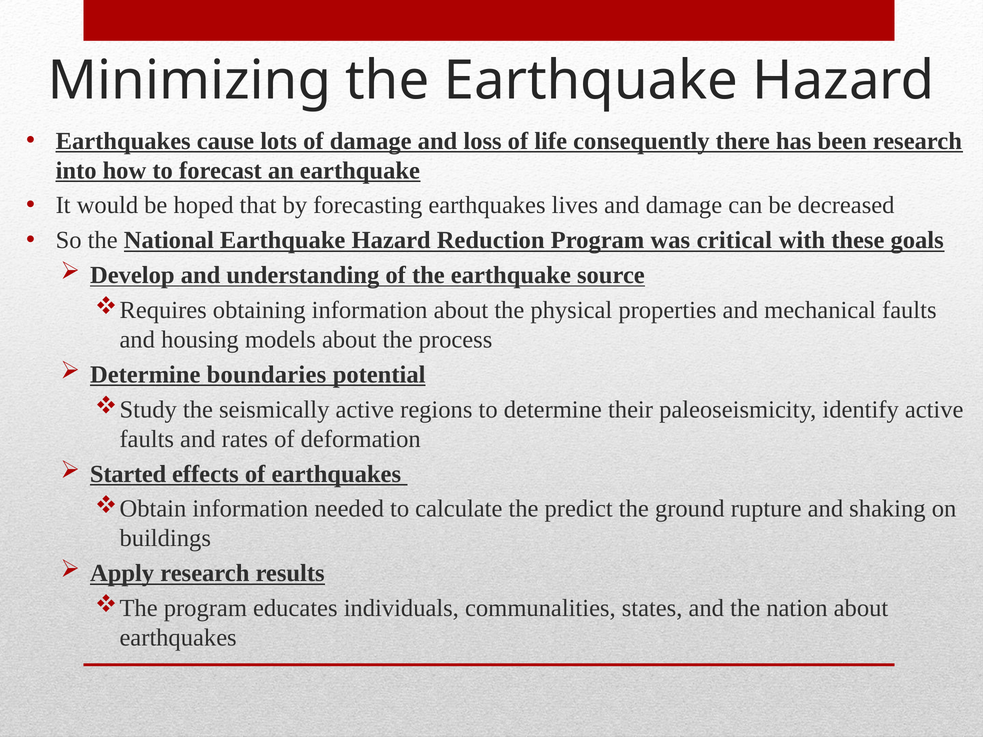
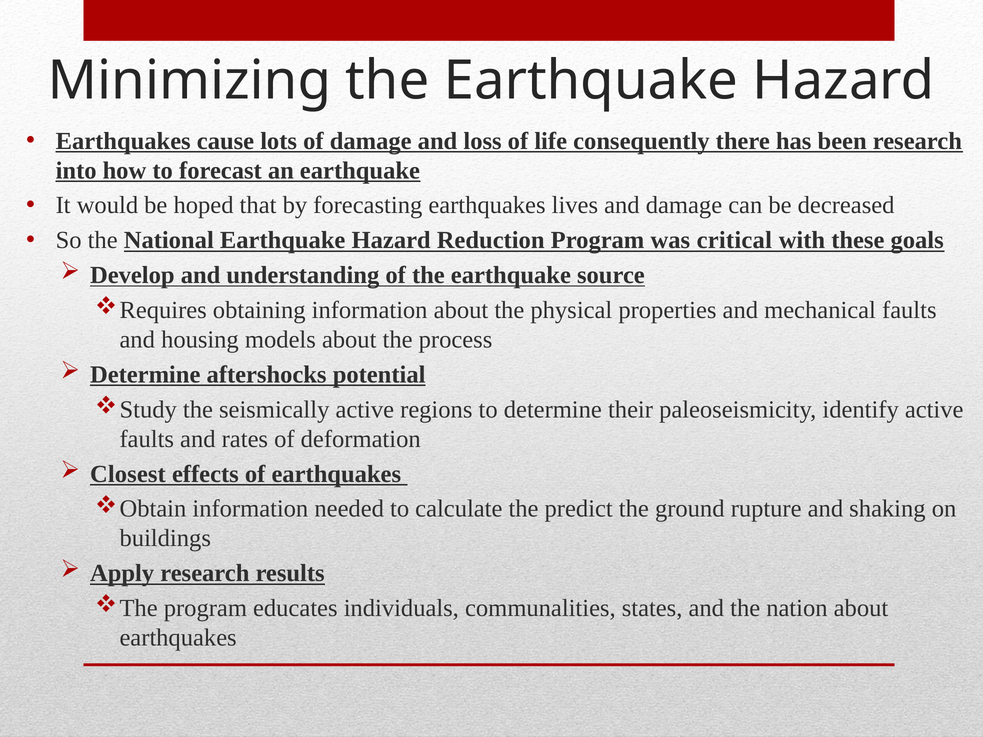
boundaries: boundaries -> aftershocks (267, 375)
Started: Started -> Closest (128, 474)
